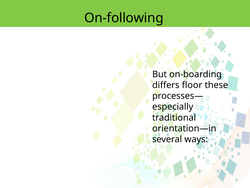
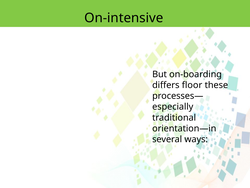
On-following: On-following -> On-intensive (124, 18)
